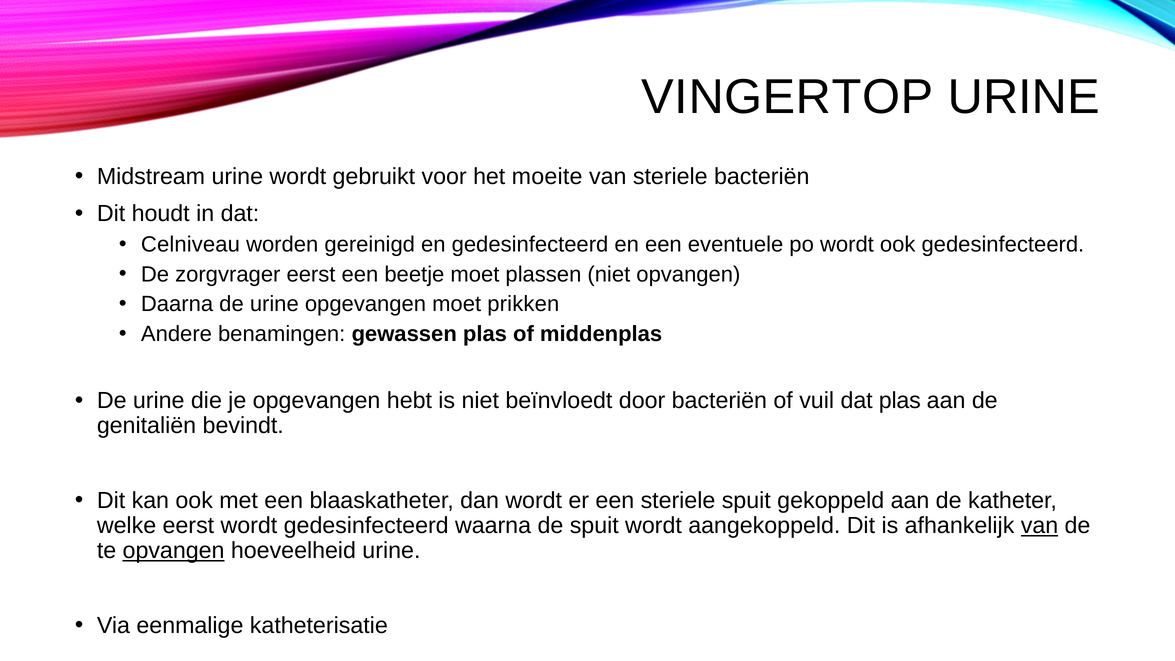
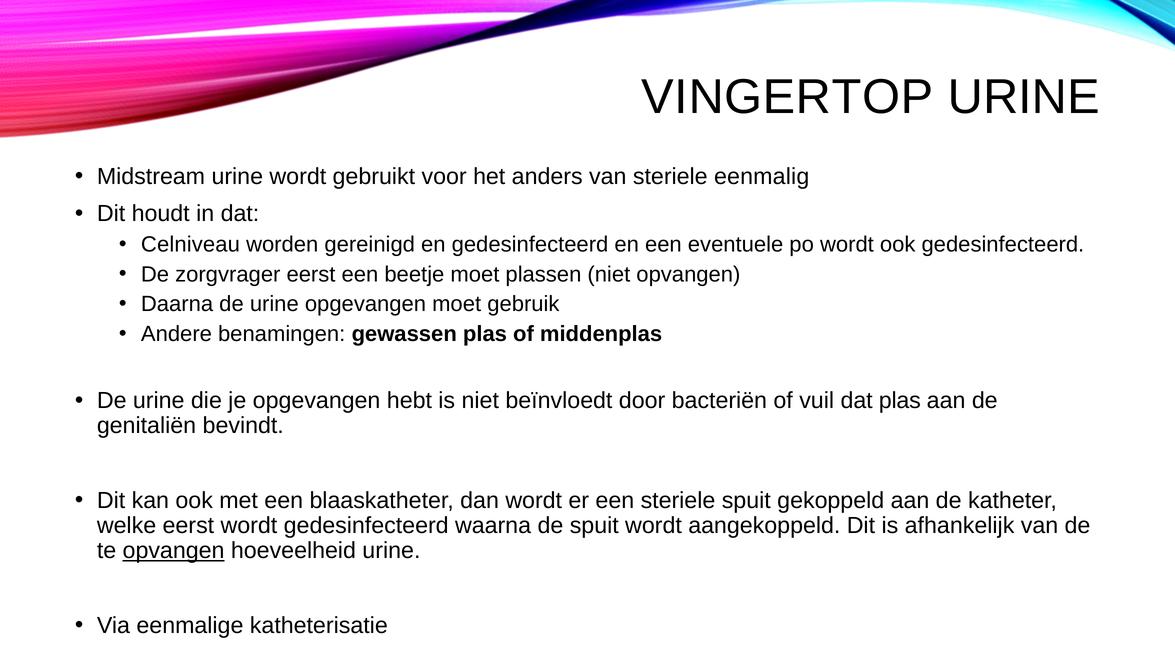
moeite: moeite -> anders (547, 176)
steriele bacteriën: bacteriën -> eenmalig (762, 176)
prikken: prikken -> gebruik (523, 304)
van underline: present -> none (1039, 526)
